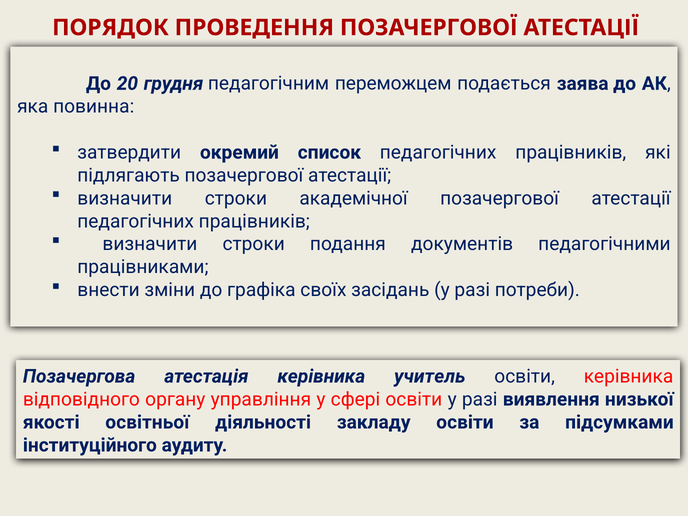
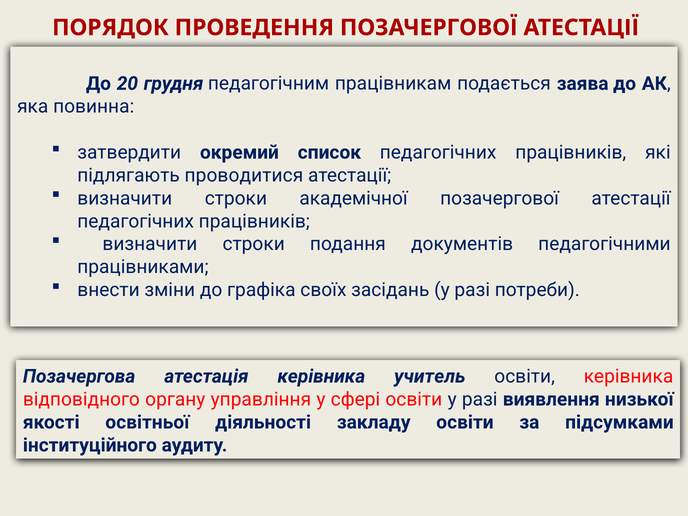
переможцем: переможцем -> працівникам (393, 84)
підлягають позачергової: позачергової -> проводитися (244, 175)
